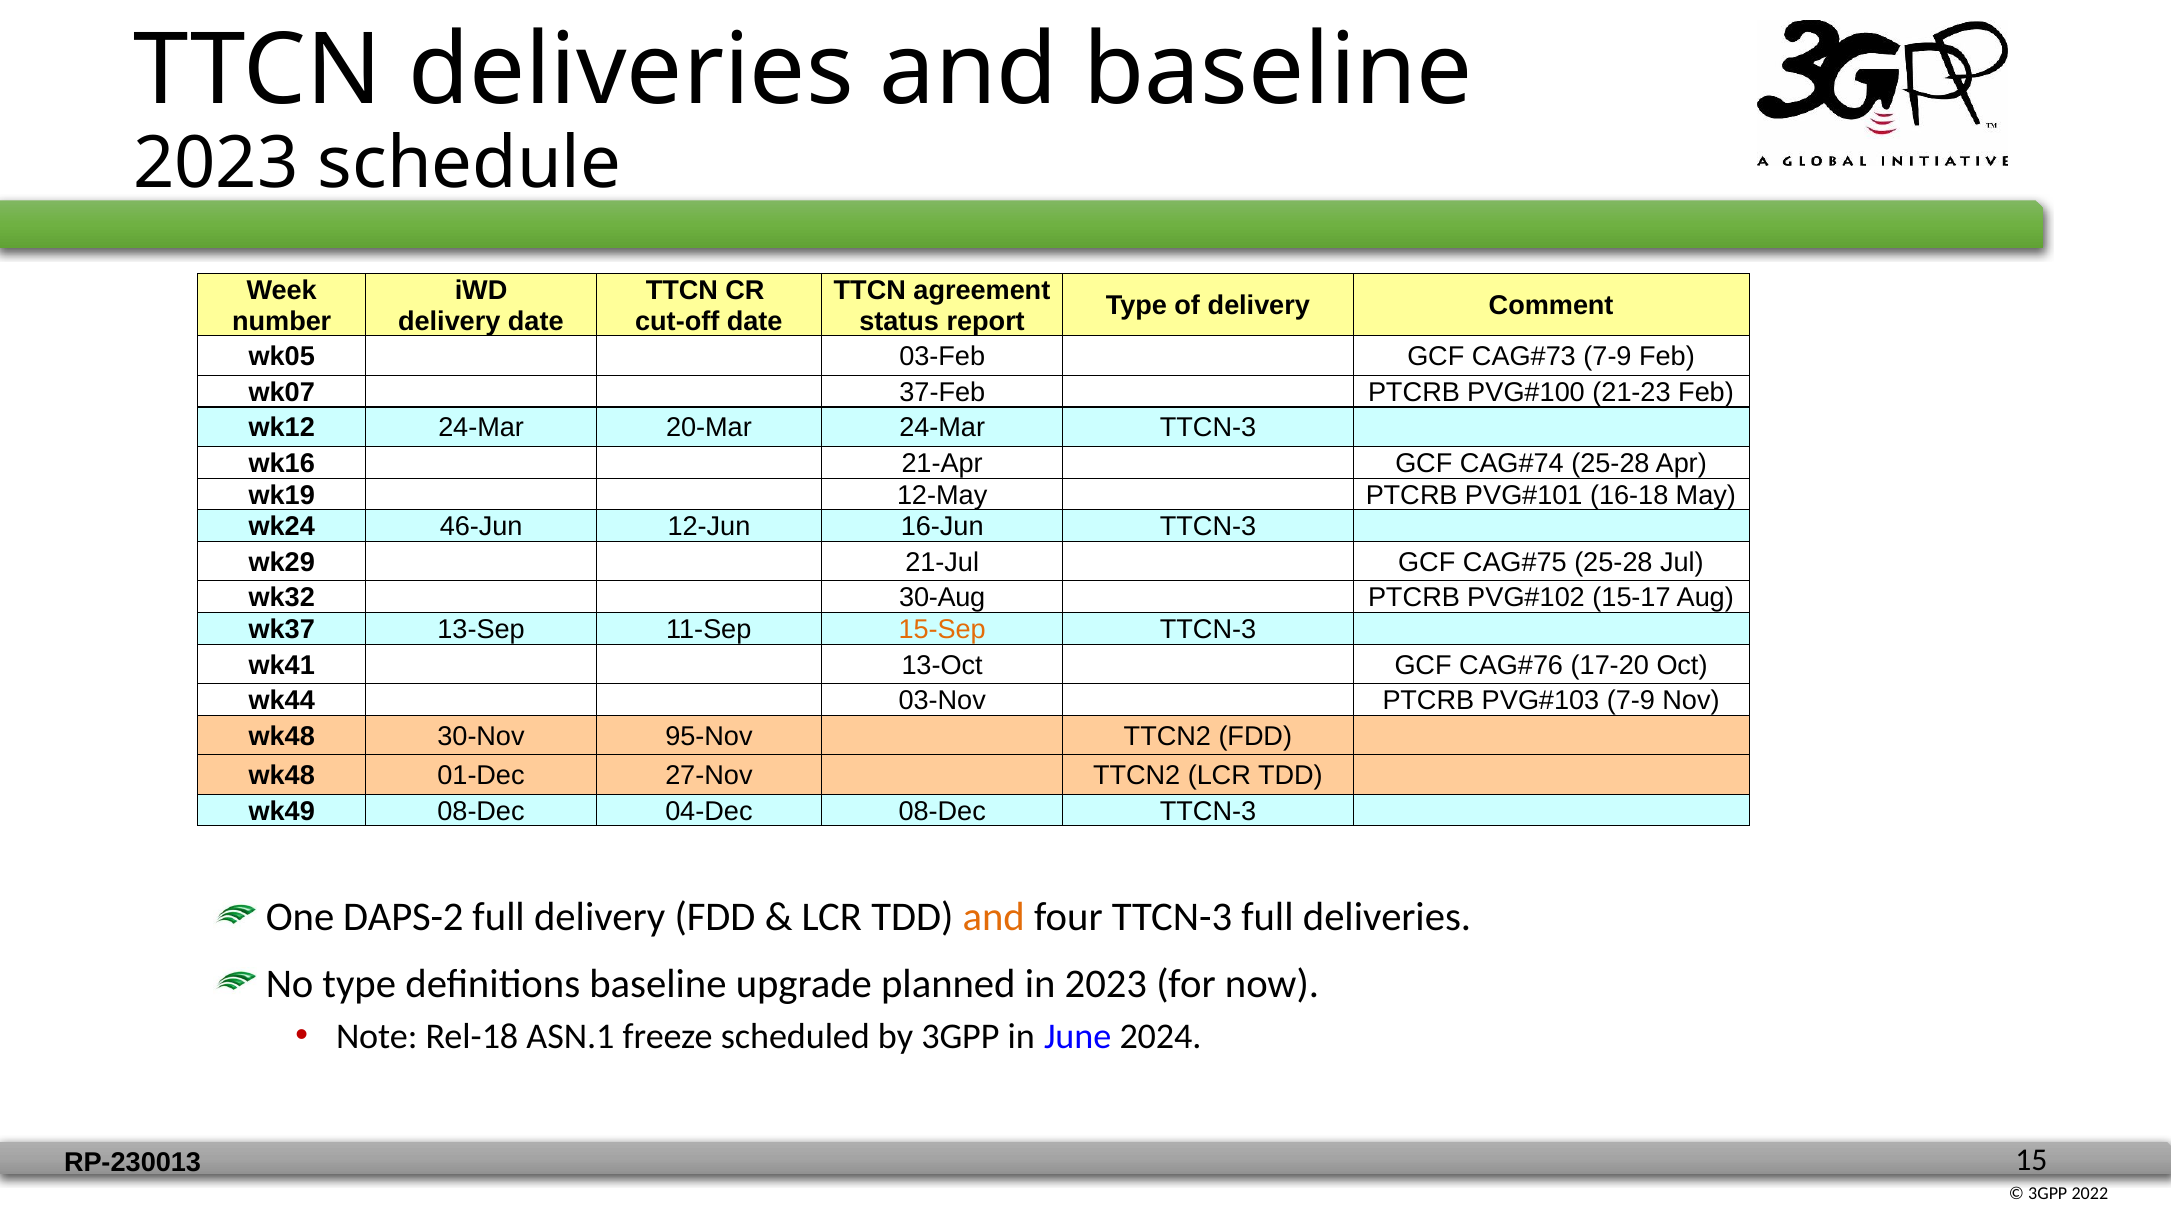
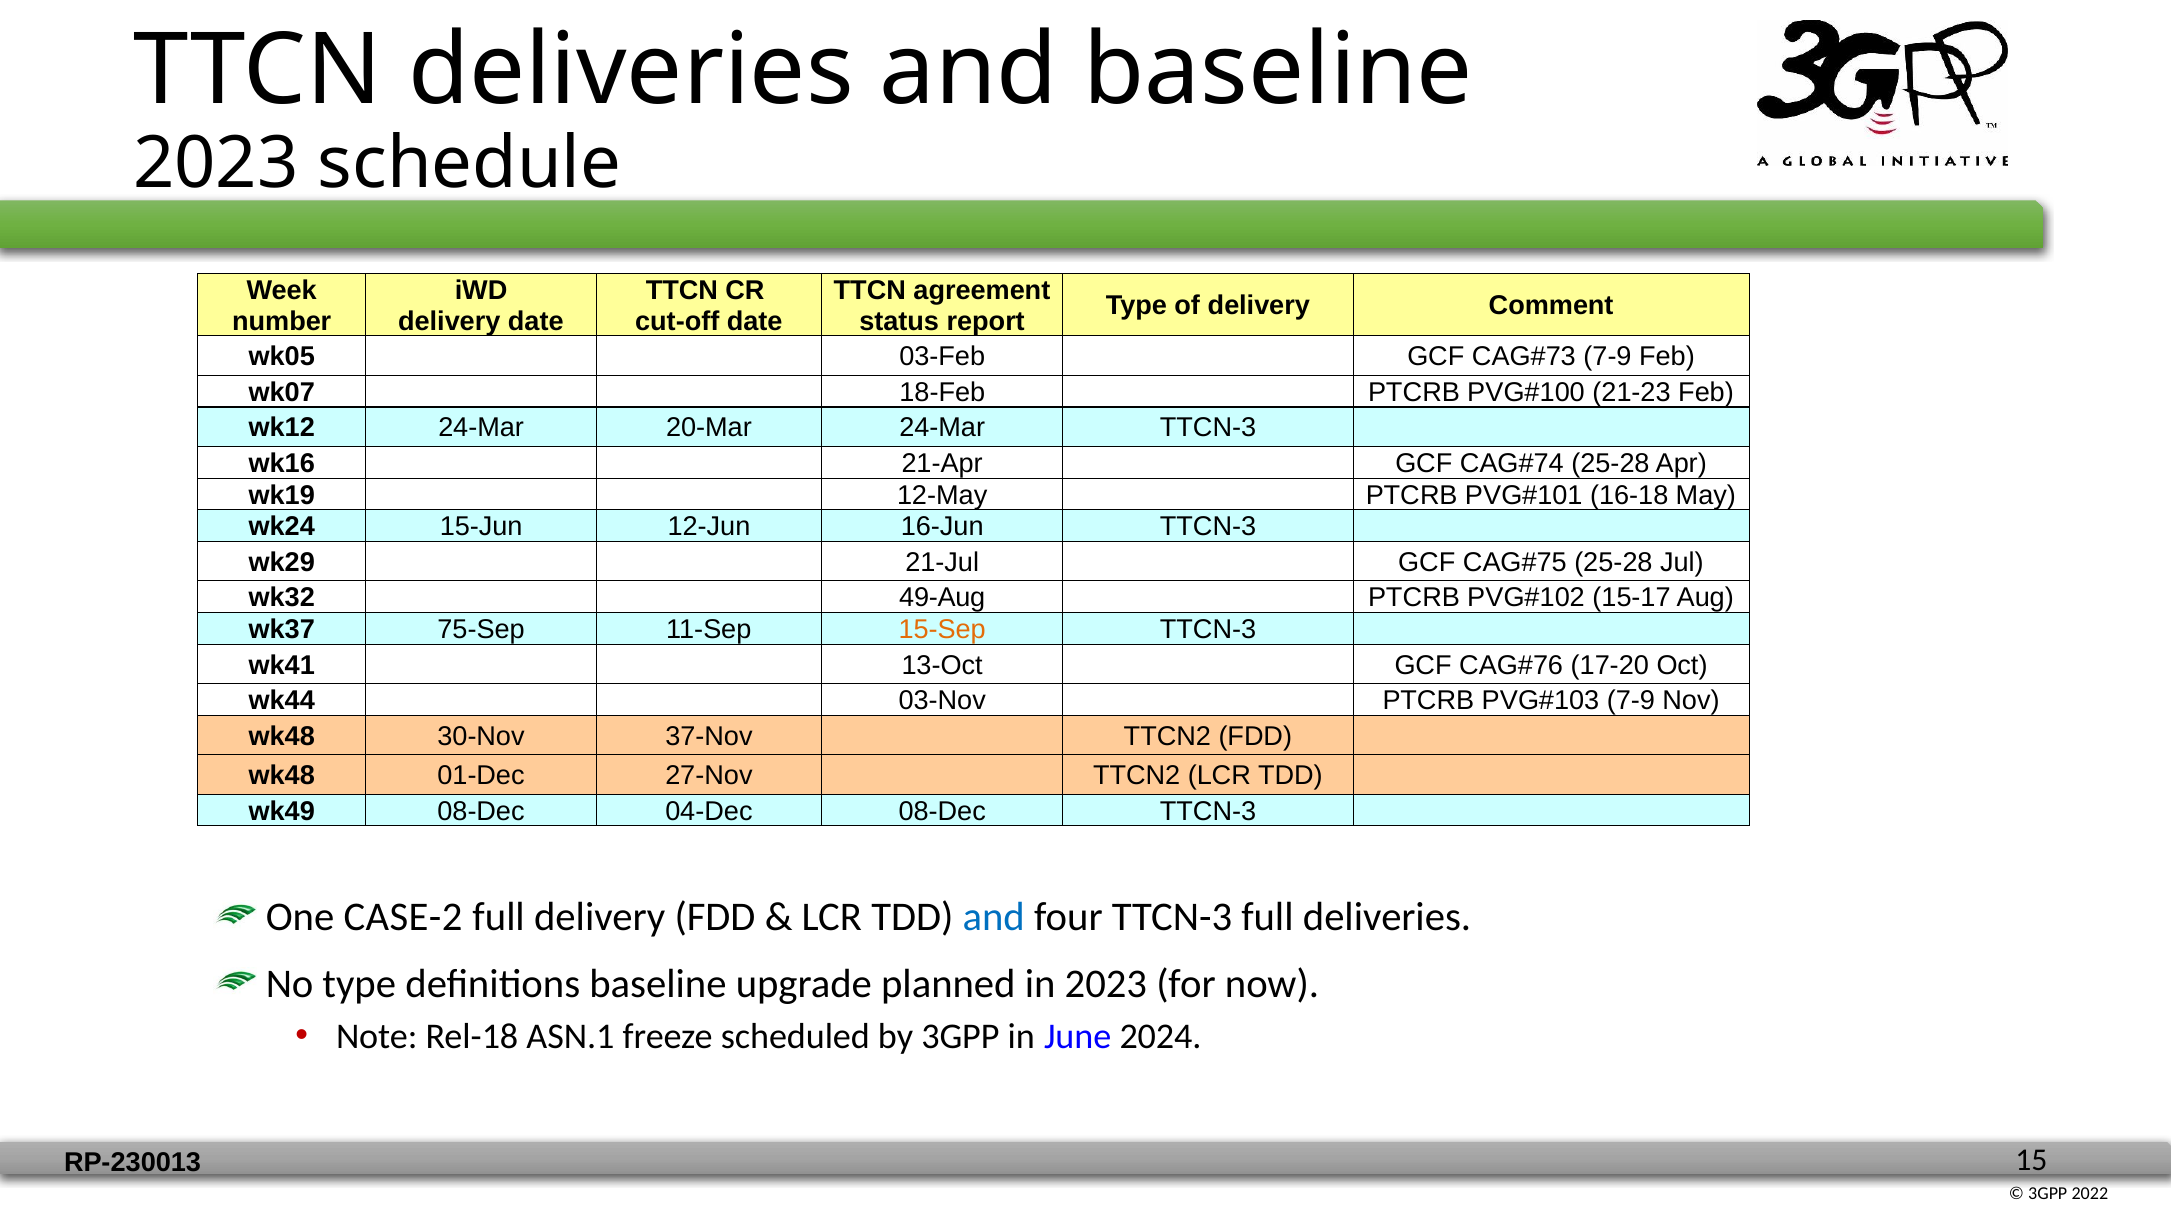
37-Feb: 37-Feb -> 18-Feb (942, 392)
46-Jun: 46-Jun -> 15-Jun (481, 527)
30-Aug: 30-Aug -> 49-Aug (942, 598)
13-Sep: 13-Sep -> 75-Sep (481, 630)
95-Nov: 95-Nov -> 37-Nov (709, 737)
DAPS-2: DAPS-2 -> CASE-2 (403, 917)
and colour: orange -> blue (994, 917)
